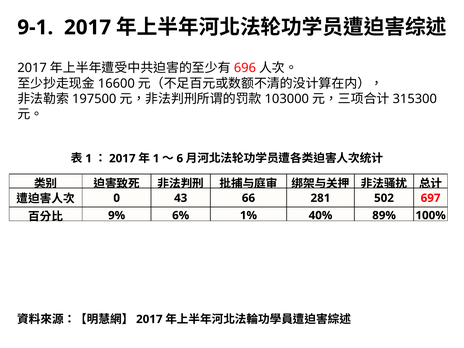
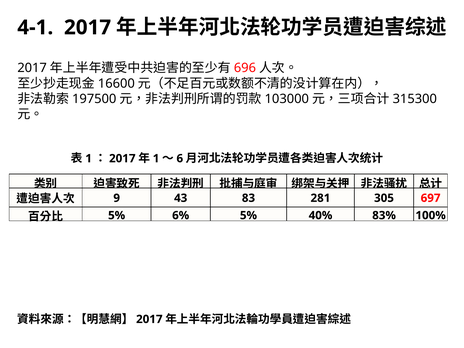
9-1: 9-1 -> 4-1 (35, 27)
0: 0 -> 9 (117, 198)
66: 66 -> 83 (248, 198)
502: 502 -> 305 (384, 198)
9%: 9% -> 5% (117, 215)
6% 1%: 1% -> 5% (248, 215)
89%: 89% -> 83% (384, 215)
